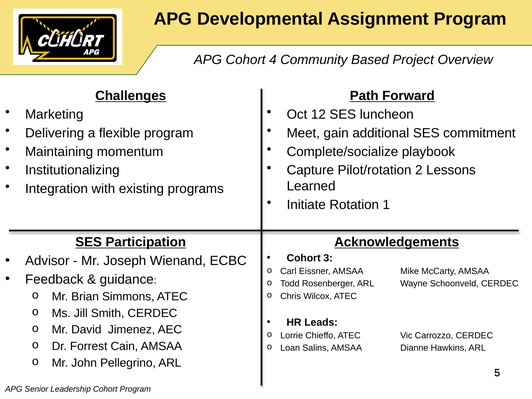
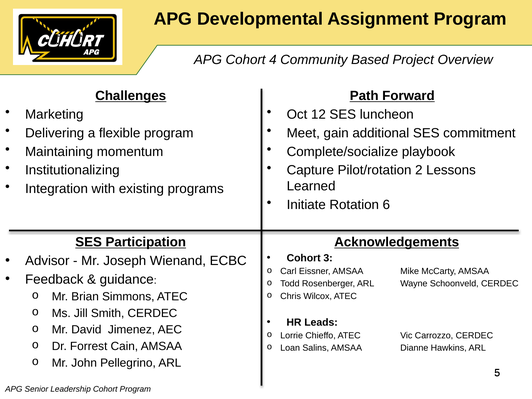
1: 1 -> 6 (386, 205)
